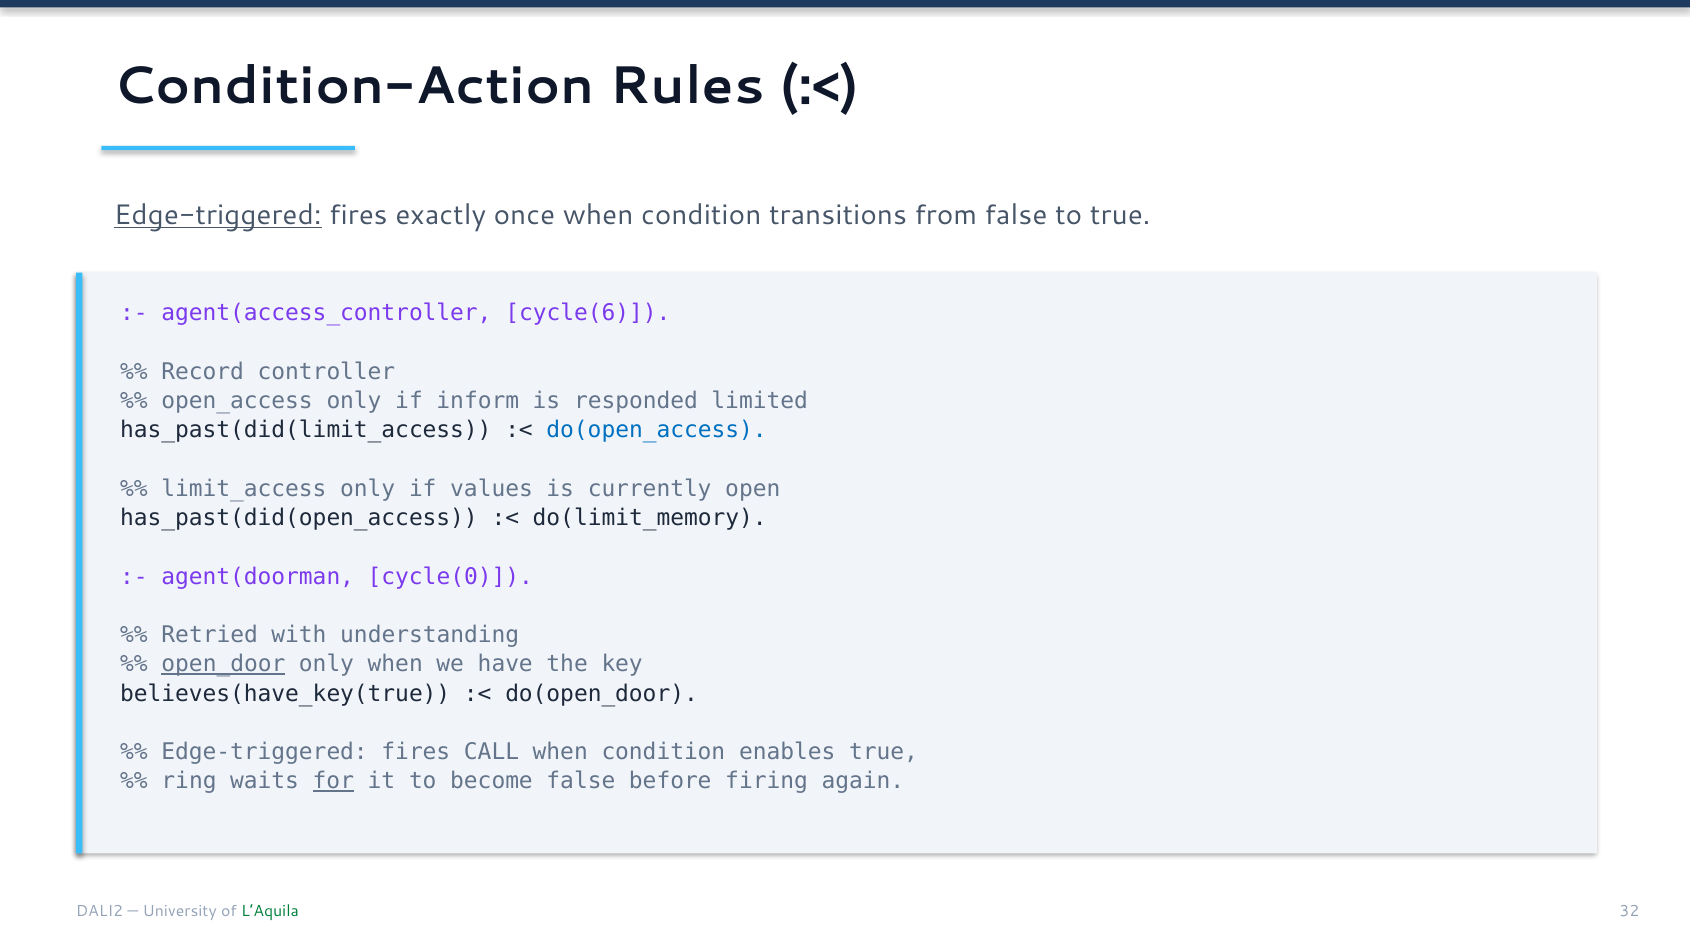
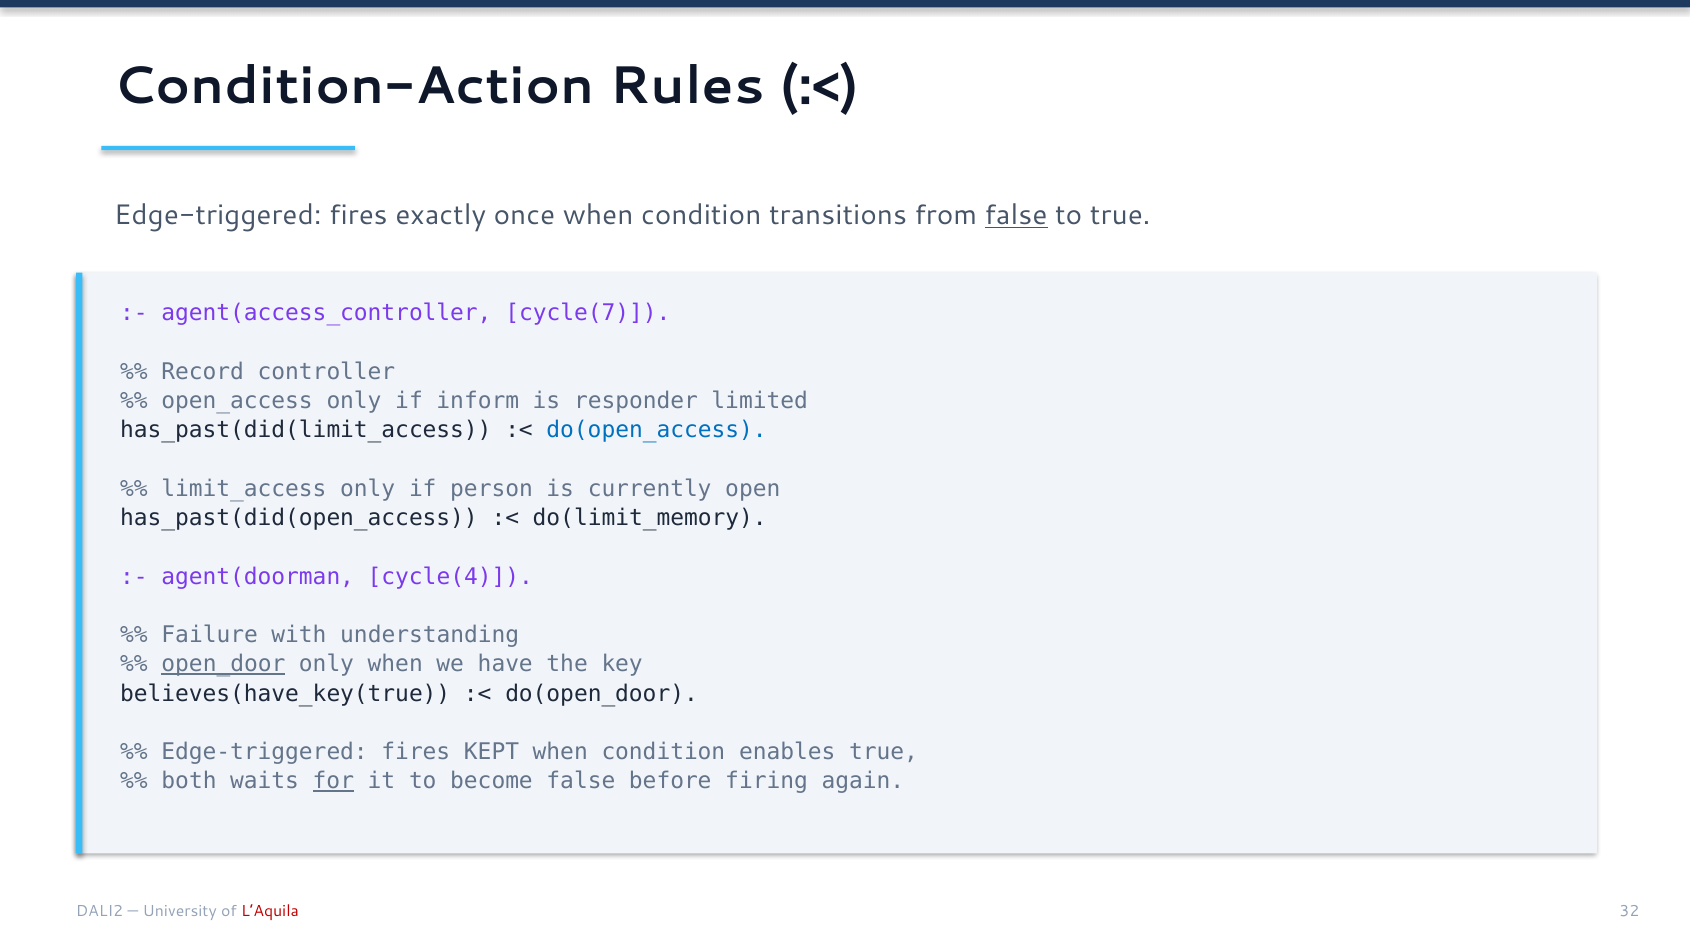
Edge-triggered underline: present -> none (218, 215)
false underline: none -> present (1016, 215)
cycle(6: cycle(6 -> cycle(7 (588, 313)
responded: responded -> responder (636, 401)
values: values -> person (492, 489)
cycle(0: cycle(0 -> cycle(4 (450, 576)
Retried: Retried -> Failure (210, 635)
CALL: CALL -> KEPT (492, 752)
ring: ring -> both (189, 781)
L’Aquila colour: green -> red (270, 910)
